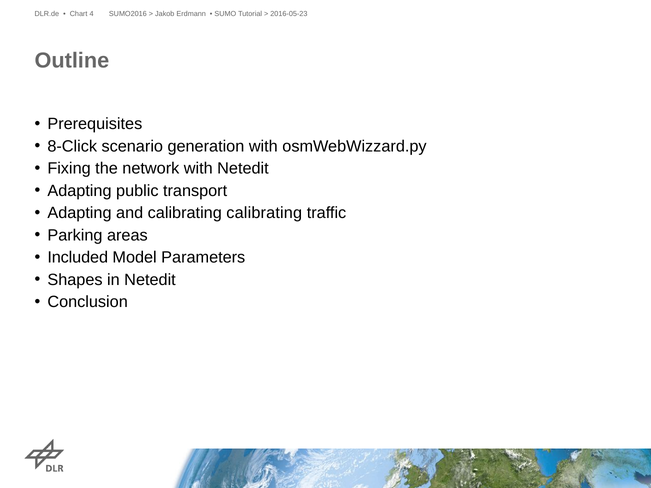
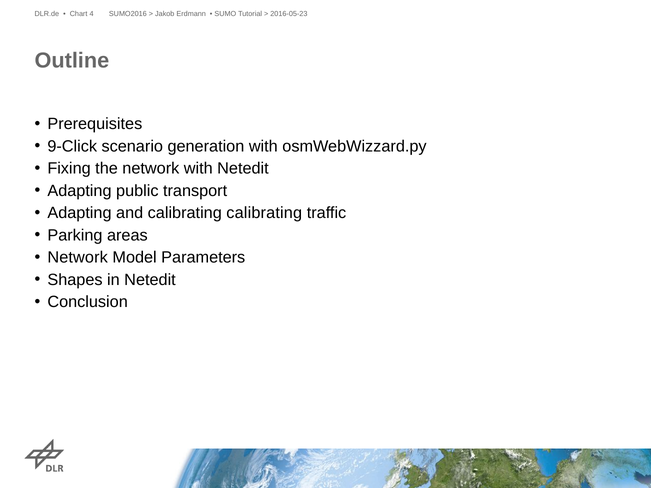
8-Click: 8-Click -> 9-Click (72, 146)
Included: Included -> Network (78, 258)
